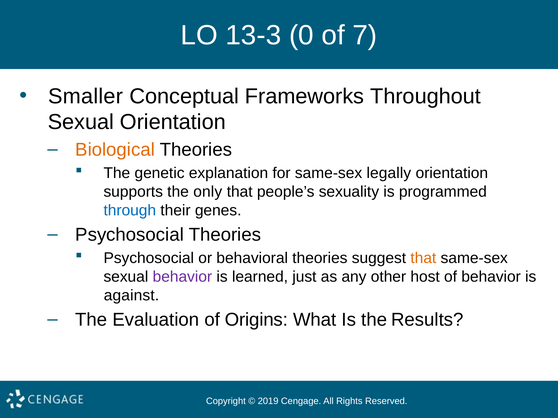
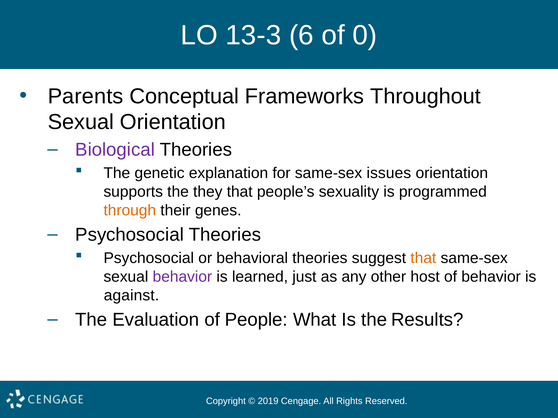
0: 0 -> 6 (301, 35)
7: 7 -> 0 (365, 35)
Smaller: Smaller -> Parents (86, 96)
Biological colour: orange -> purple (115, 150)
legally: legally -> issues (389, 173)
only: only -> they (208, 192)
through colour: blue -> orange (130, 211)
Origins: Origins -> People (256, 320)
